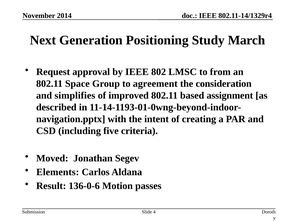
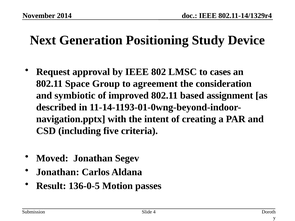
March: March -> Device (246, 40)
from: from -> cases (220, 72)
simplifies: simplifies -> symbiotic (75, 96)
Elements: Elements -> Jonathan (58, 172)
136-0-6: 136-0-6 -> 136-0-5 (84, 186)
